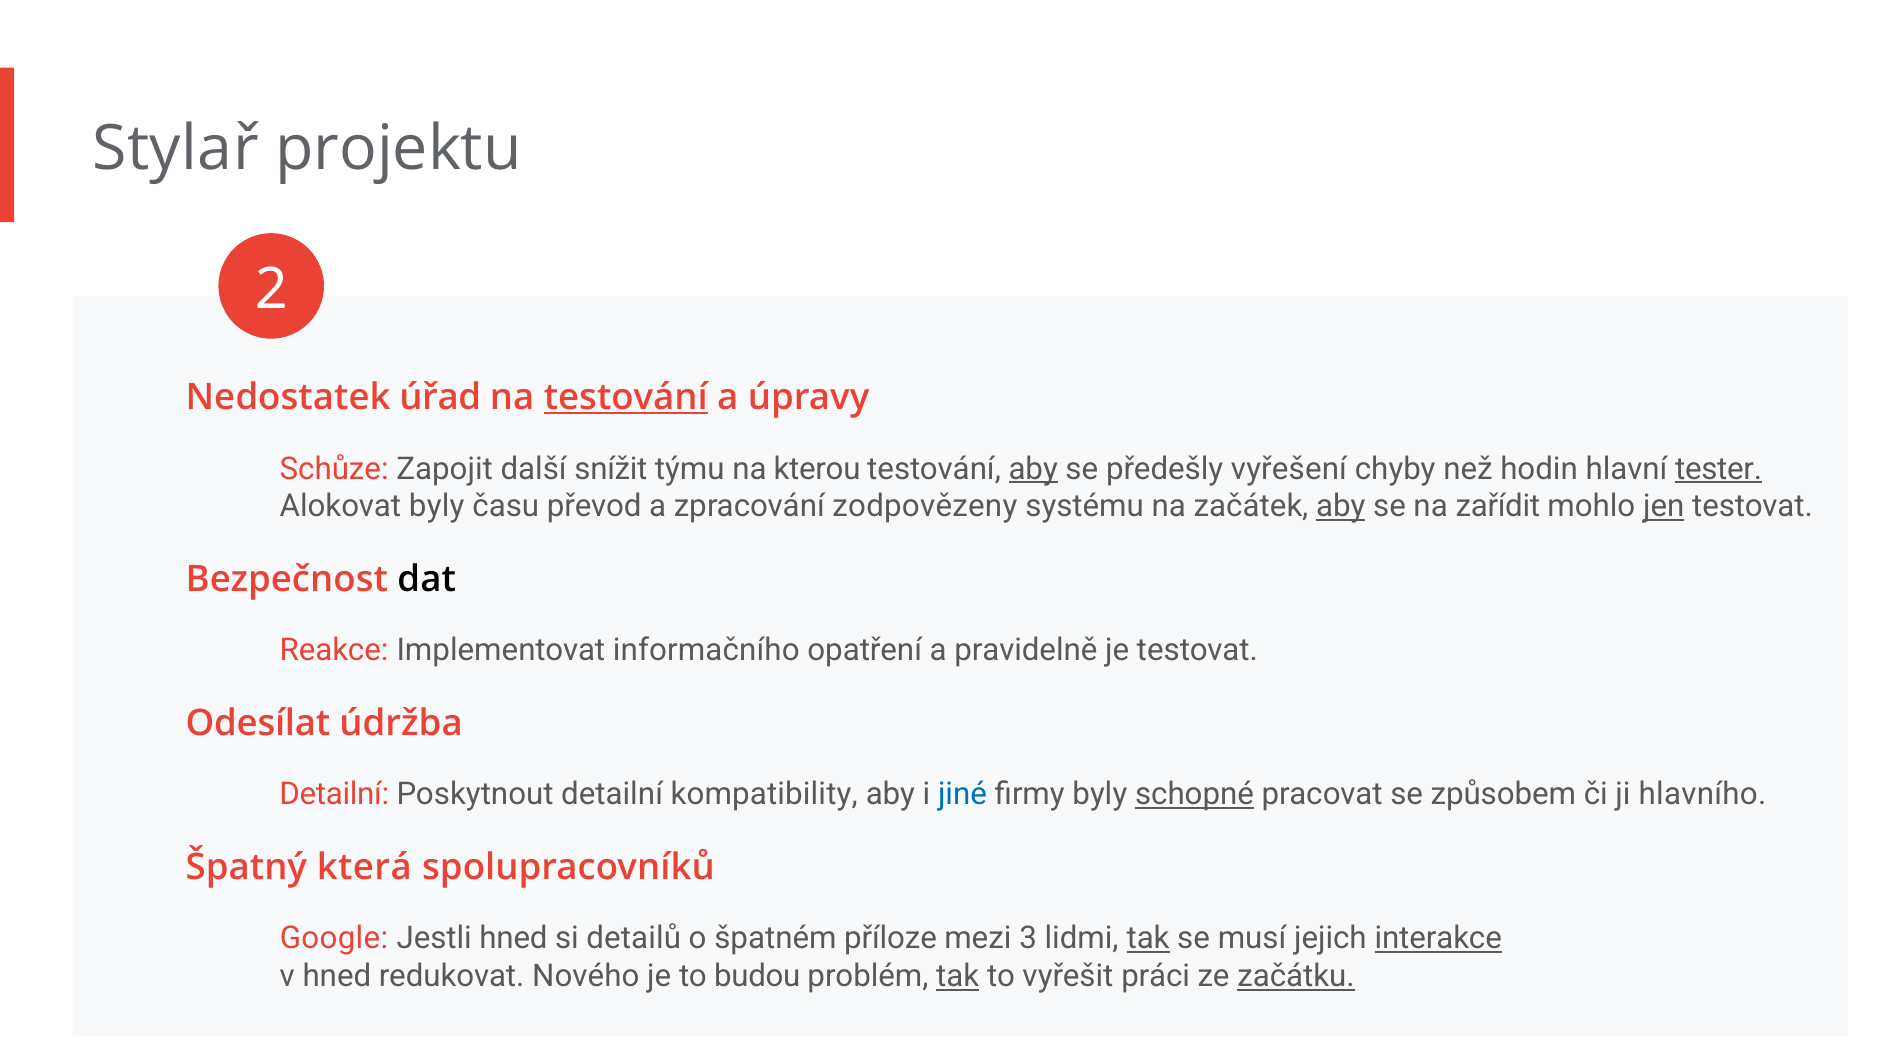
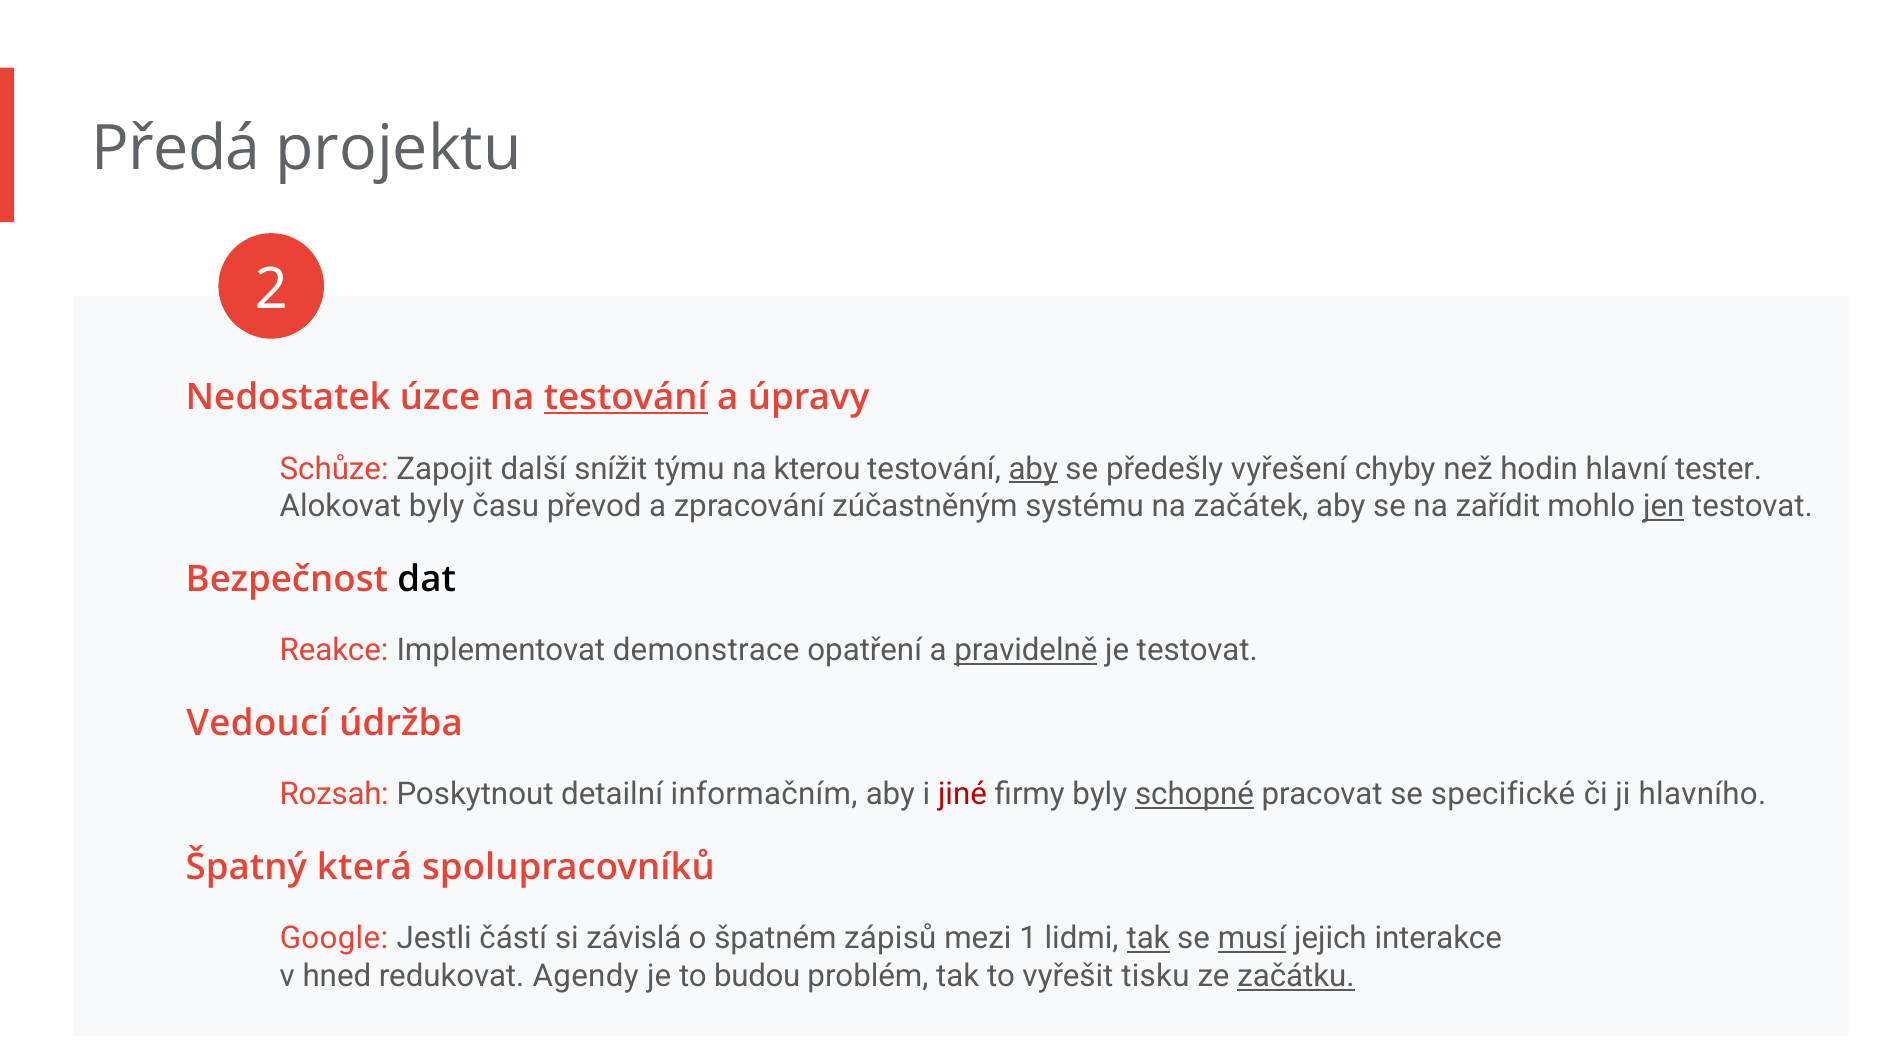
Stylař: Stylař -> Předá (176, 149)
úřad: úřad -> úzce (440, 398)
tester underline: present -> none (1719, 469)
zodpovězeny: zodpovězeny -> zúčastněným (925, 507)
aby underline: present -> none (1341, 507)
informačního: informačního -> demonstrace (706, 651)
pravidelně underline: none -> present (1026, 651)
Odesílat: Odesílat -> Vedoucí (258, 723)
Detailní: Detailní -> Rozsah (334, 795)
kompatibility: kompatibility -> informačním (764, 795)
jiné colour: blue -> red (962, 795)
způsobem: způsobem -> specifické (1503, 795)
Jestli hned: hned -> částí (513, 939)
detailů: detailů -> závislá (634, 939)
příloze: příloze -> zápisů (890, 939)
3: 3 -> 1 (1028, 939)
musí underline: none -> present (1252, 939)
interakce underline: present -> none (1438, 939)
Nového: Nového -> Agendy (586, 977)
tak underline: present -> none (958, 977)
práci: práci -> tisku (1155, 977)
